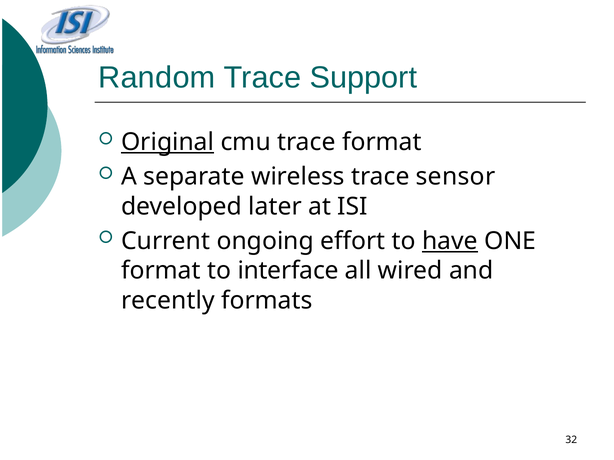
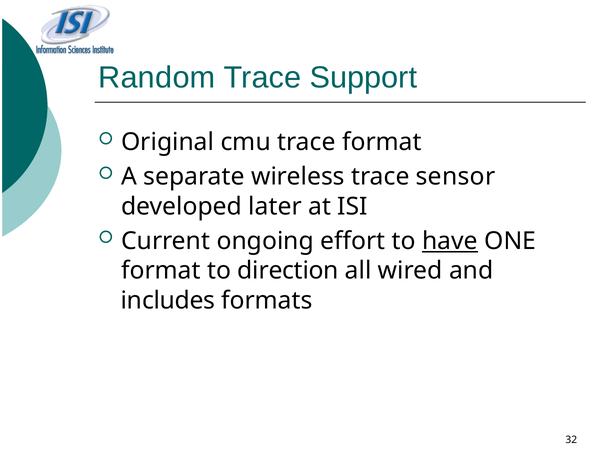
Original underline: present -> none (168, 142)
interface: interface -> direction (288, 271)
recently: recently -> includes (168, 301)
